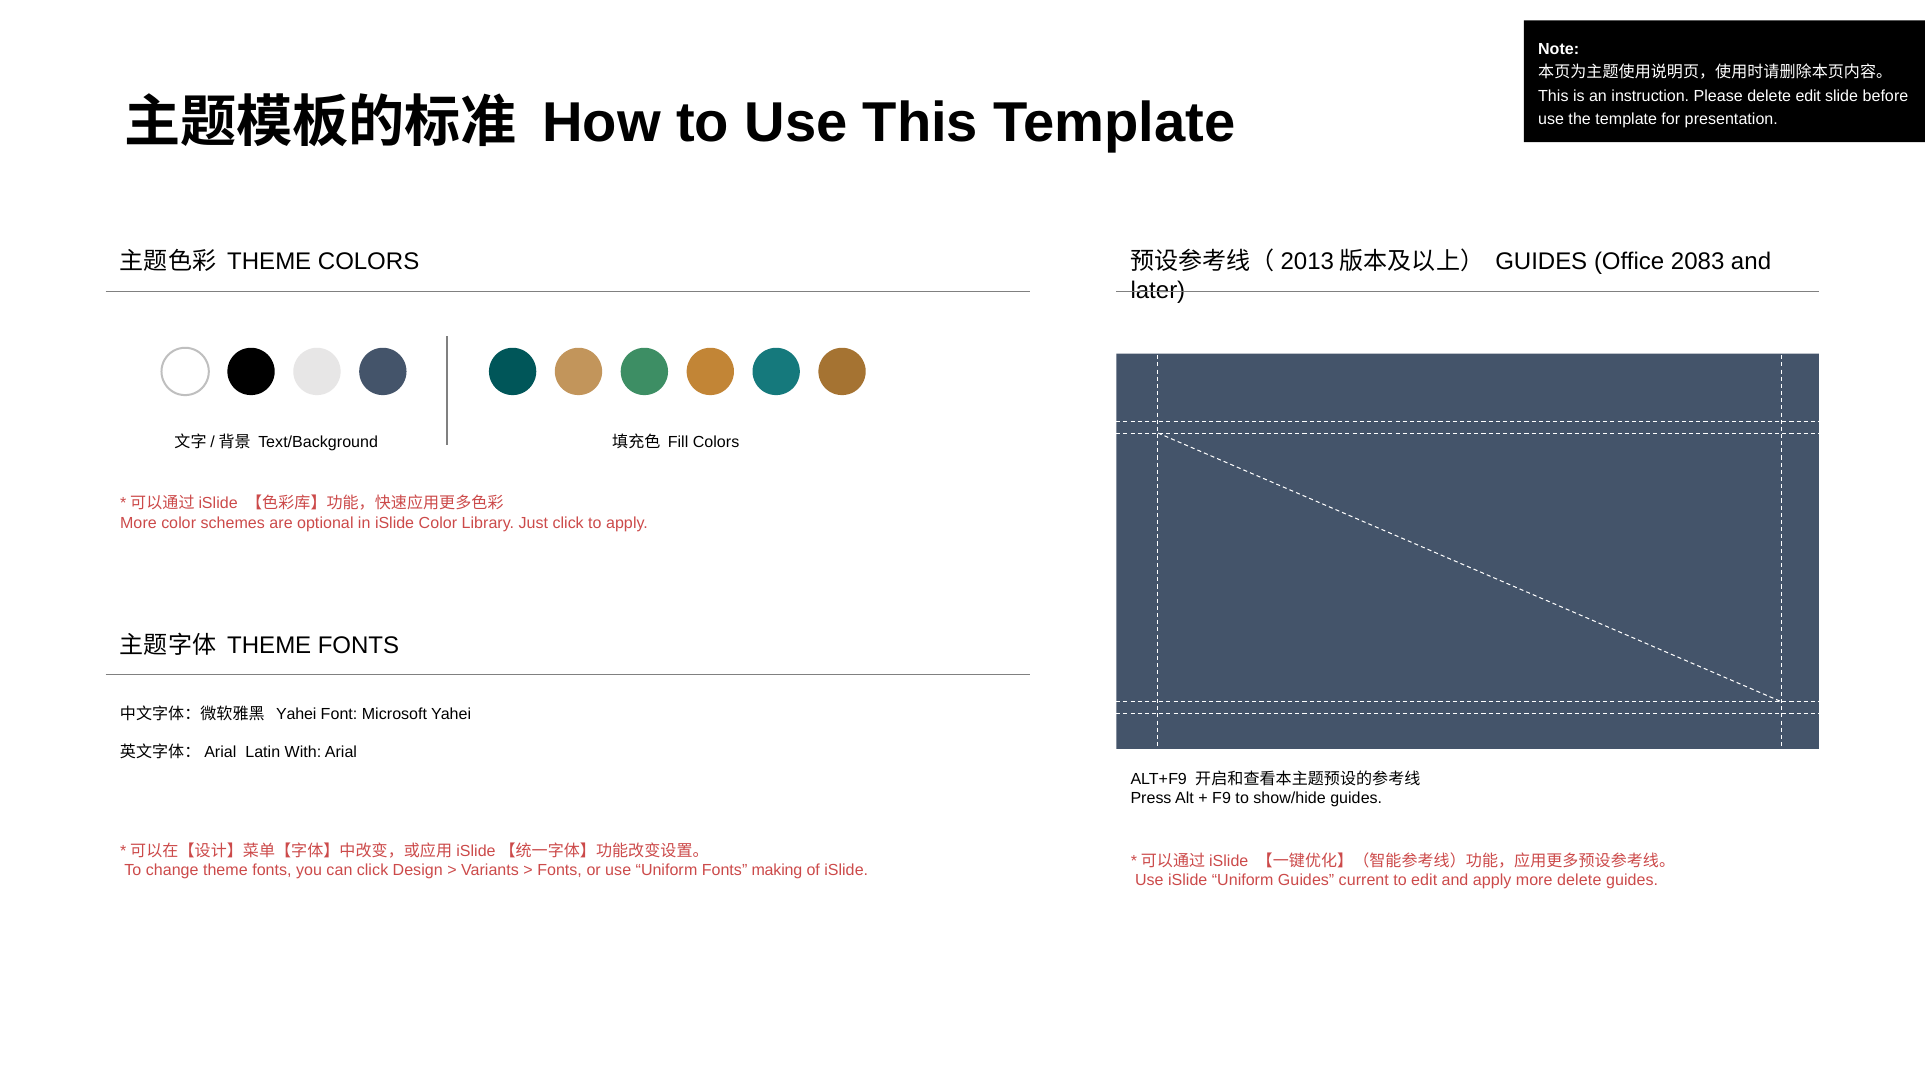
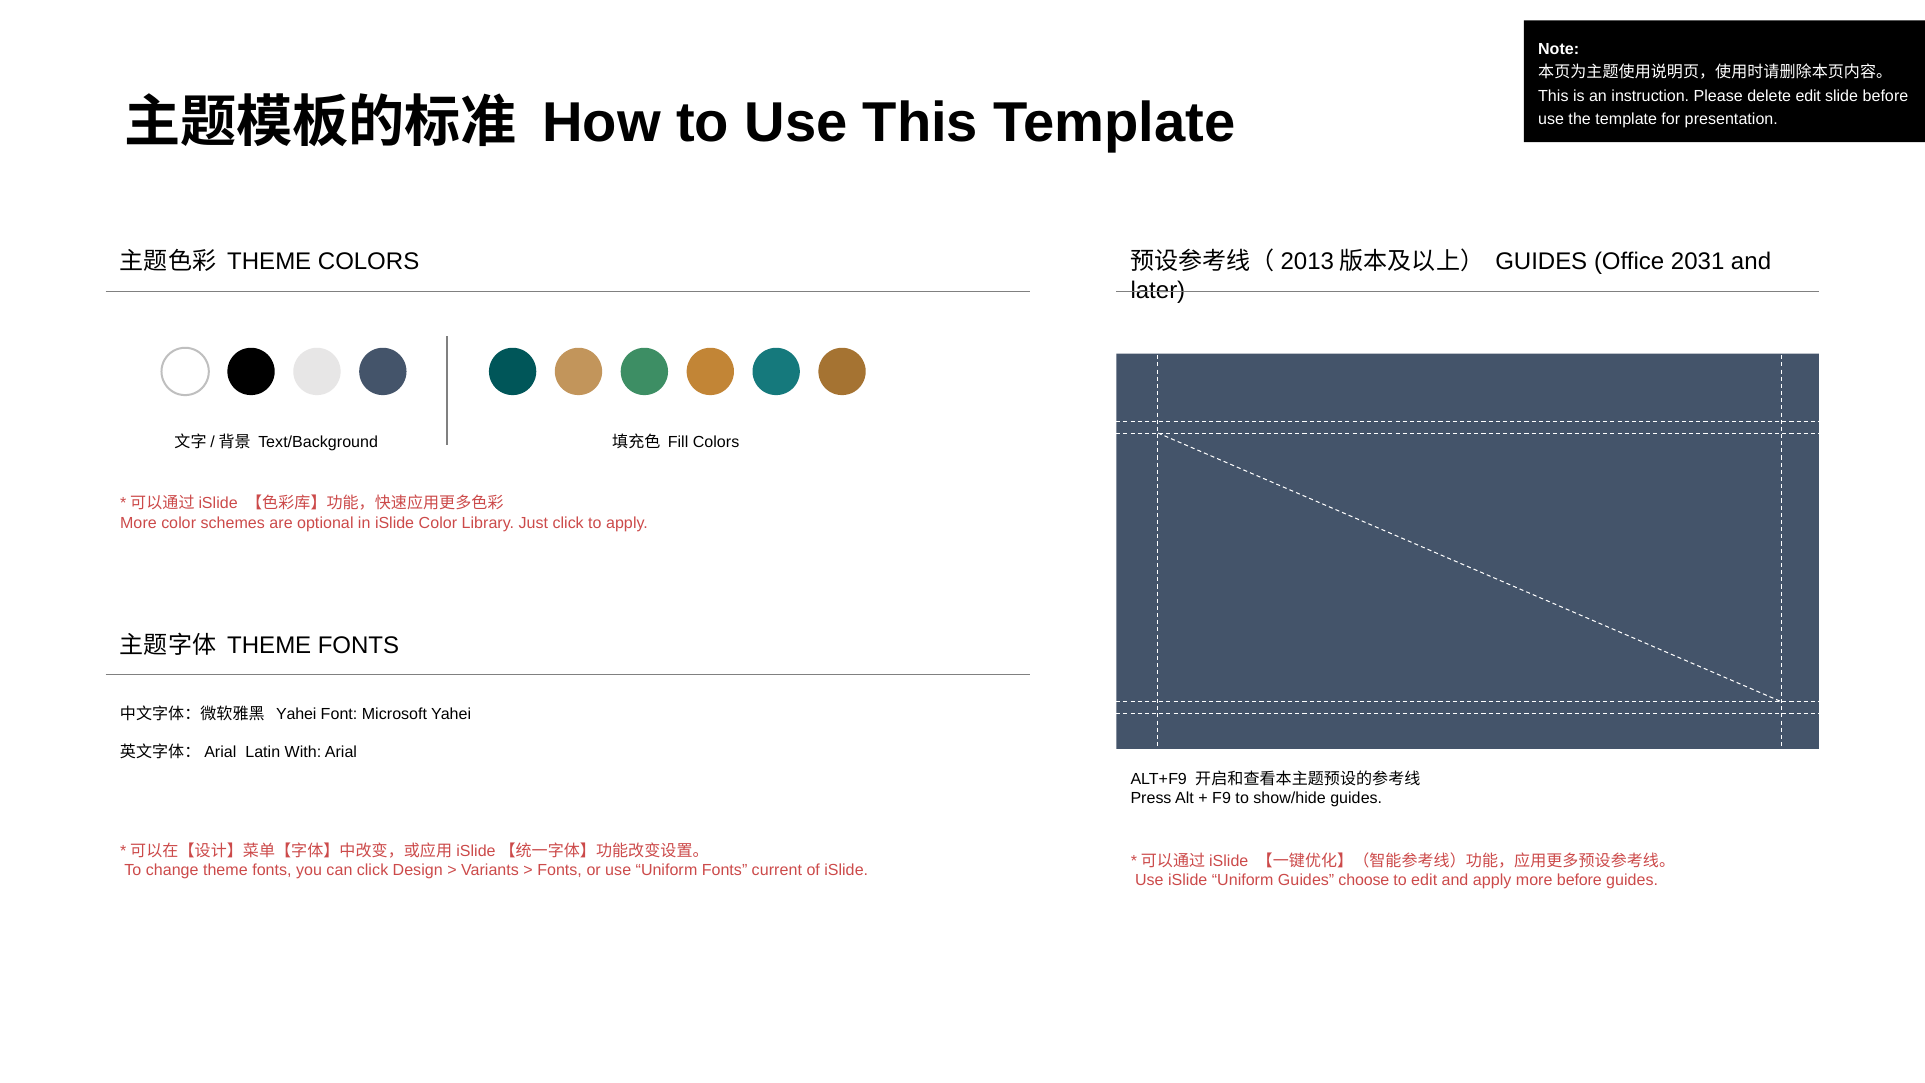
2083: 2083 -> 2031 (1698, 262)
making: making -> current (777, 870)
current: current -> choose (1364, 880)
more delete: delete -> before (1579, 880)
